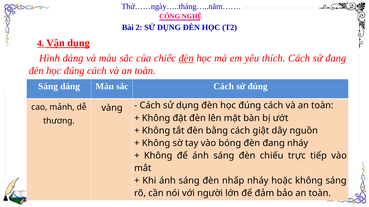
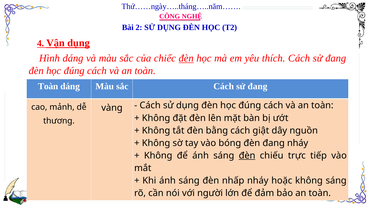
Sáng: Sáng -> Toàn (48, 86)
sắc Cách sử đúng: đúng -> đang (258, 86)
đèn underline: none -> present (247, 156)
